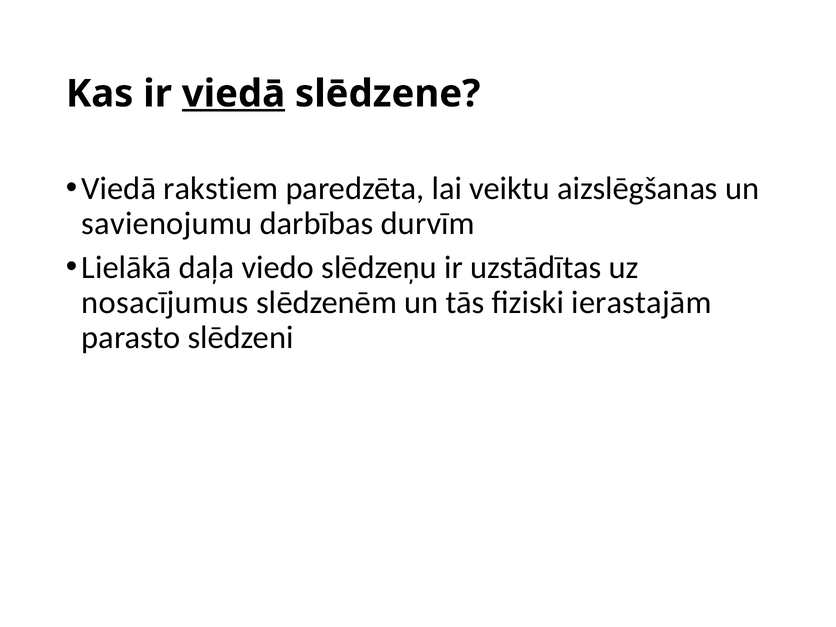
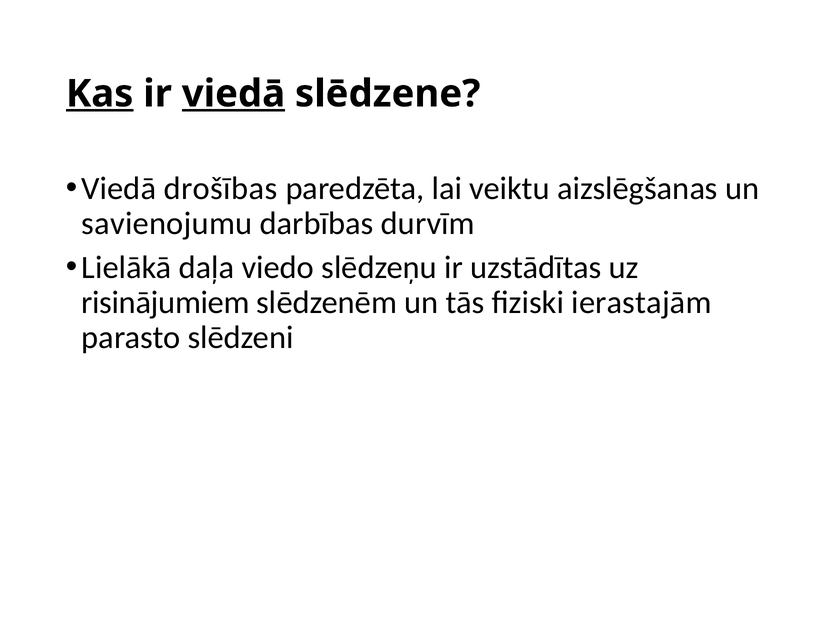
Kas underline: none -> present (100, 94)
rakstiem: rakstiem -> drošības (221, 188)
nosacījumus: nosacījumus -> risinājumiem (165, 303)
